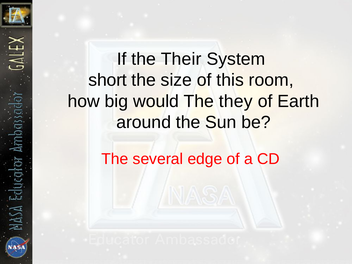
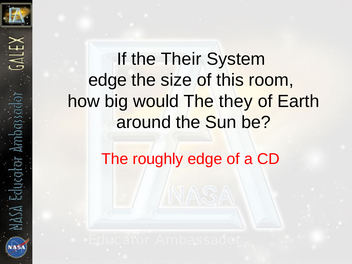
short: short -> edge (108, 80)
several: several -> roughly (158, 159)
